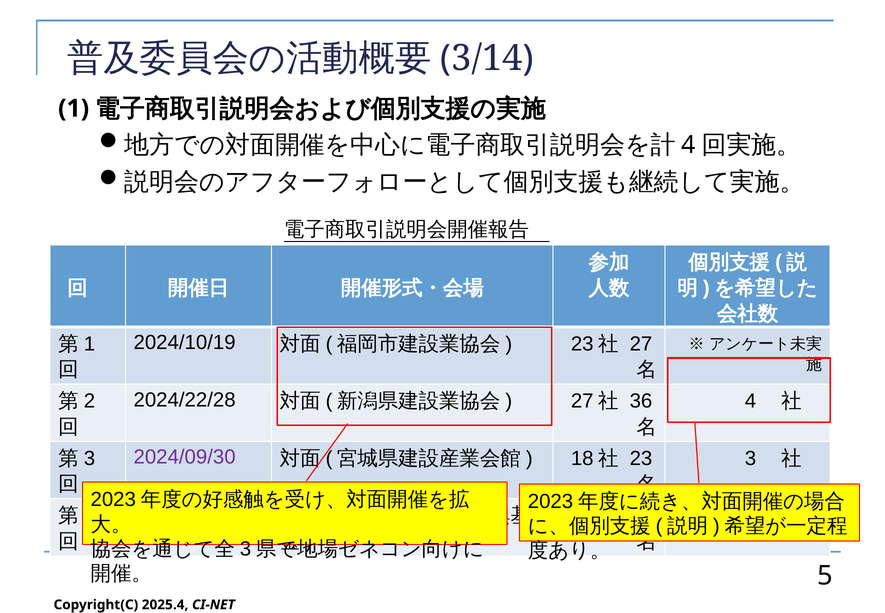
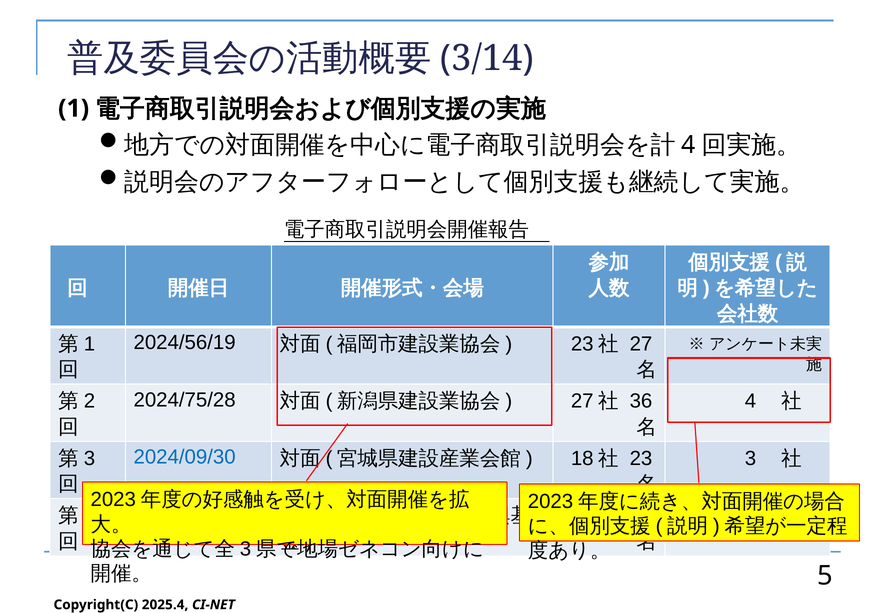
2024/10/19: 2024/10/19 -> 2024/56/19 (185, 343)
2024/22/28: 2024/22/28 -> 2024/75/28 (185, 400)
2024/09/30 colour: purple -> blue (185, 457)
